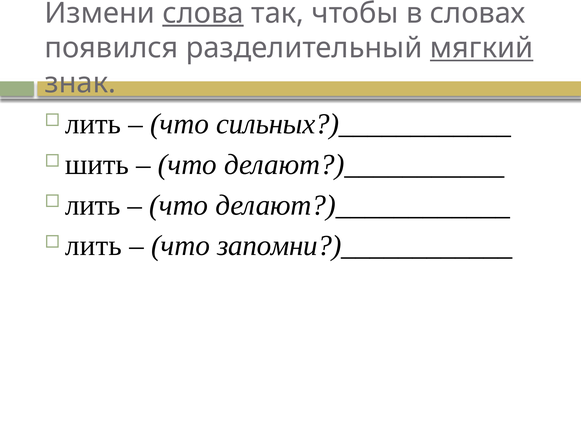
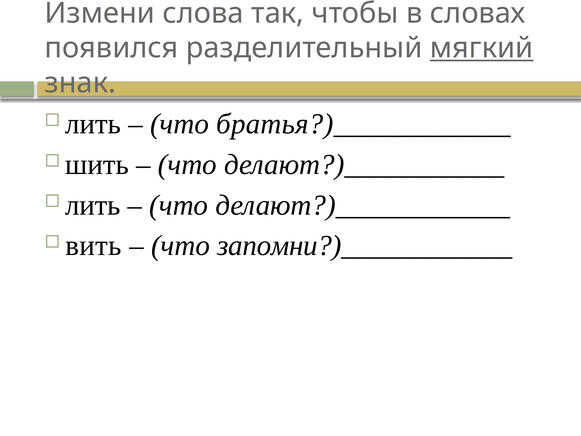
слова underline: present -> none (203, 13)
сильных?)____________: сильных?)____________ -> братья?)____________ (363, 124)
лить: лить -> вить (93, 246)
